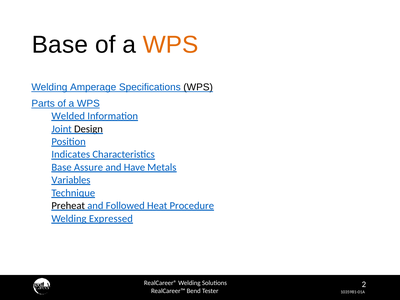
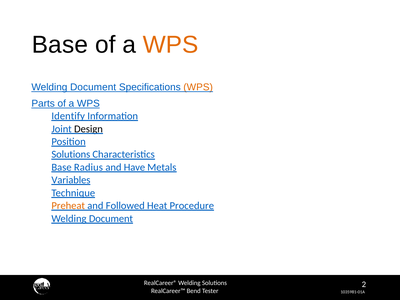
Amperage: Amperage -> Document (93, 87)
WPS colour: black -> orange (198, 87)
Welded: Welded -> Identify (68, 116)
Indicates: Indicates -> Solutions (71, 155)
Assure: Assure -> Radius (88, 167)
Preheat colour: black -> orange (68, 206)
Expressed: Expressed -> Document (111, 219)
